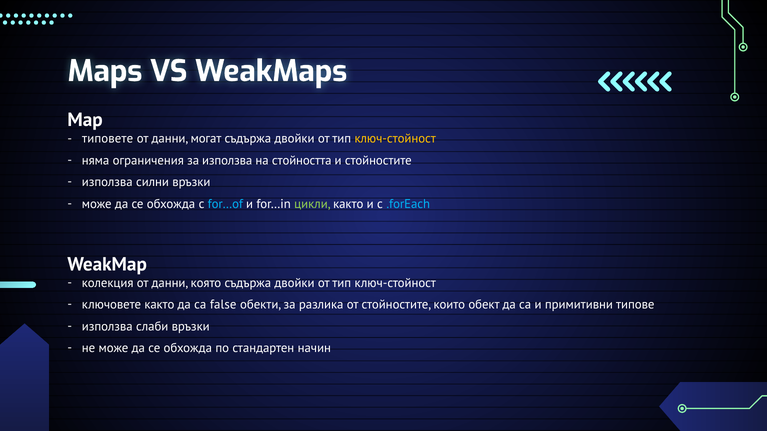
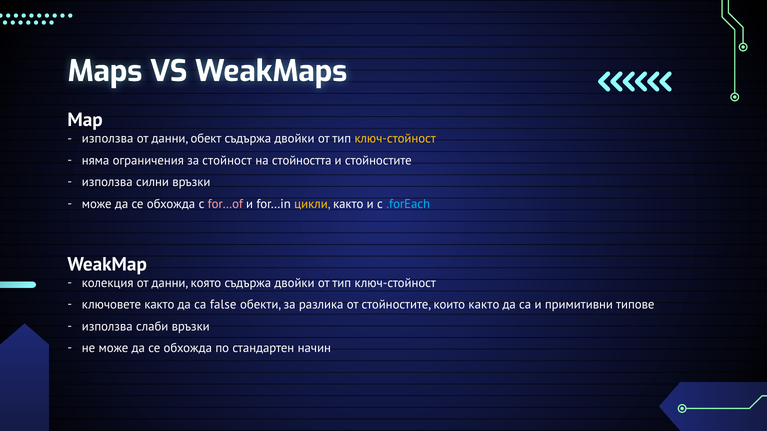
типовете: типовете -> използва (108, 139)
могат: могат -> обект (206, 139)
за използва: използва -> стойност (227, 161)
for…of colour: light blue -> pink (225, 204)
цикли colour: light green -> yellow (312, 204)
които обект: обект -> както (484, 305)
